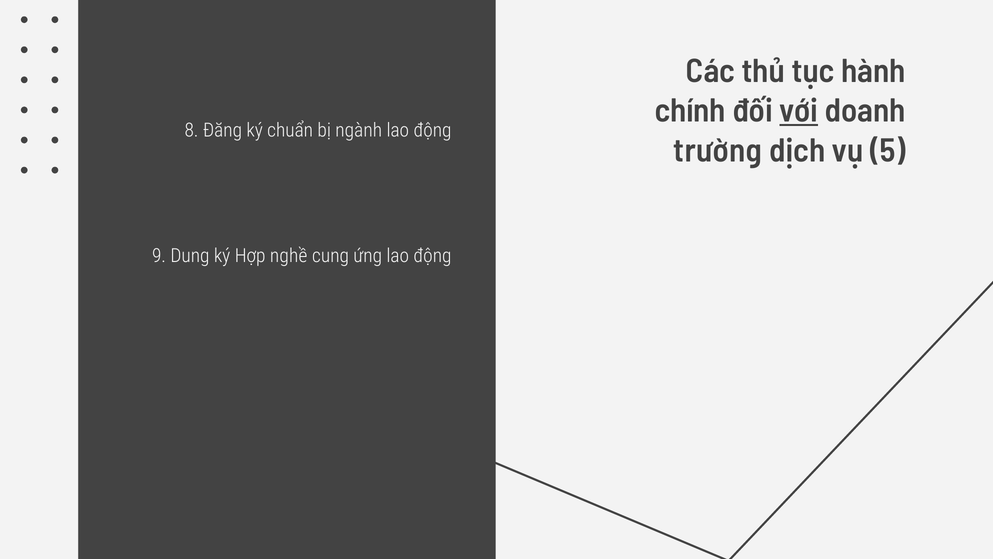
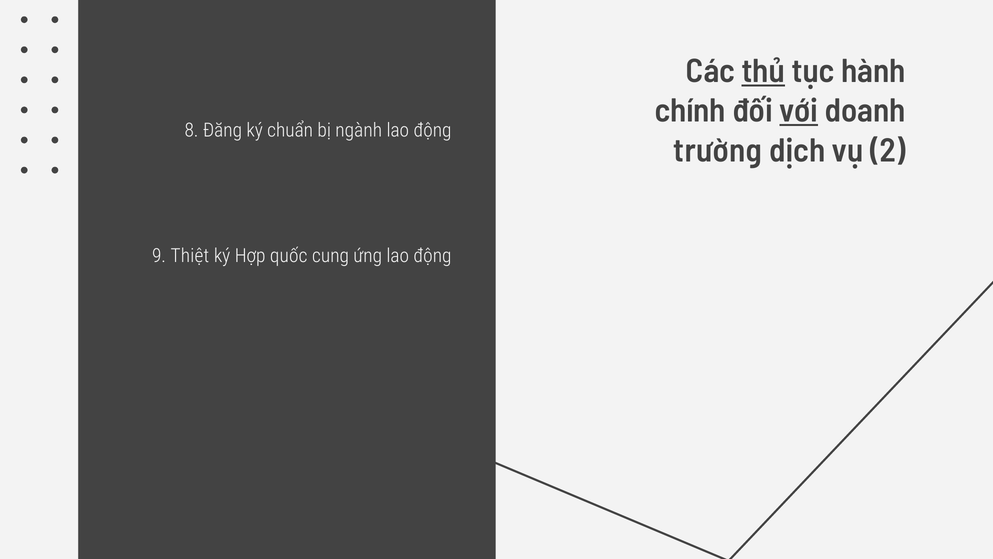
thủ underline: none -> present (763, 71)
5: 5 -> 2 (888, 151)
Dung: Dung -> Thiệt (190, 256)
nghề: nghề -> quốc (289, 256)
